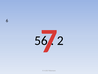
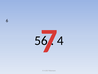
2: 2 -> 4 (60, 40)
